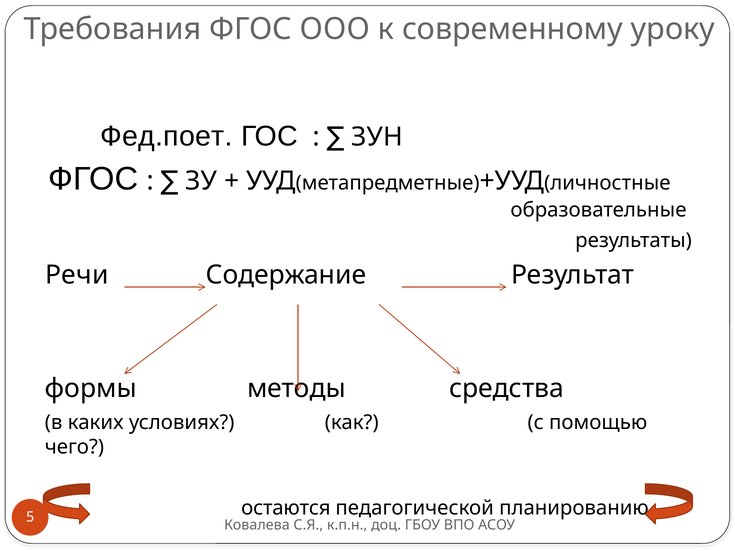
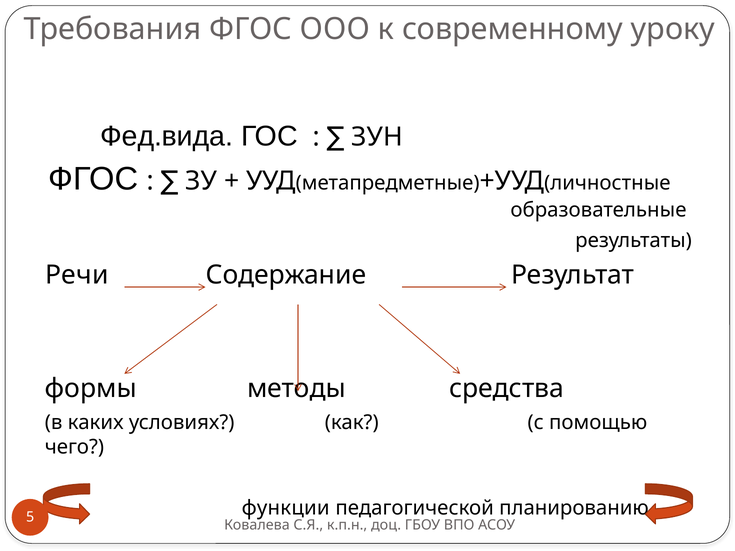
Фед.поет: Фед.поет -> Фед.вида (167, 136)
остаются: остаются -> функции (286, 508)
